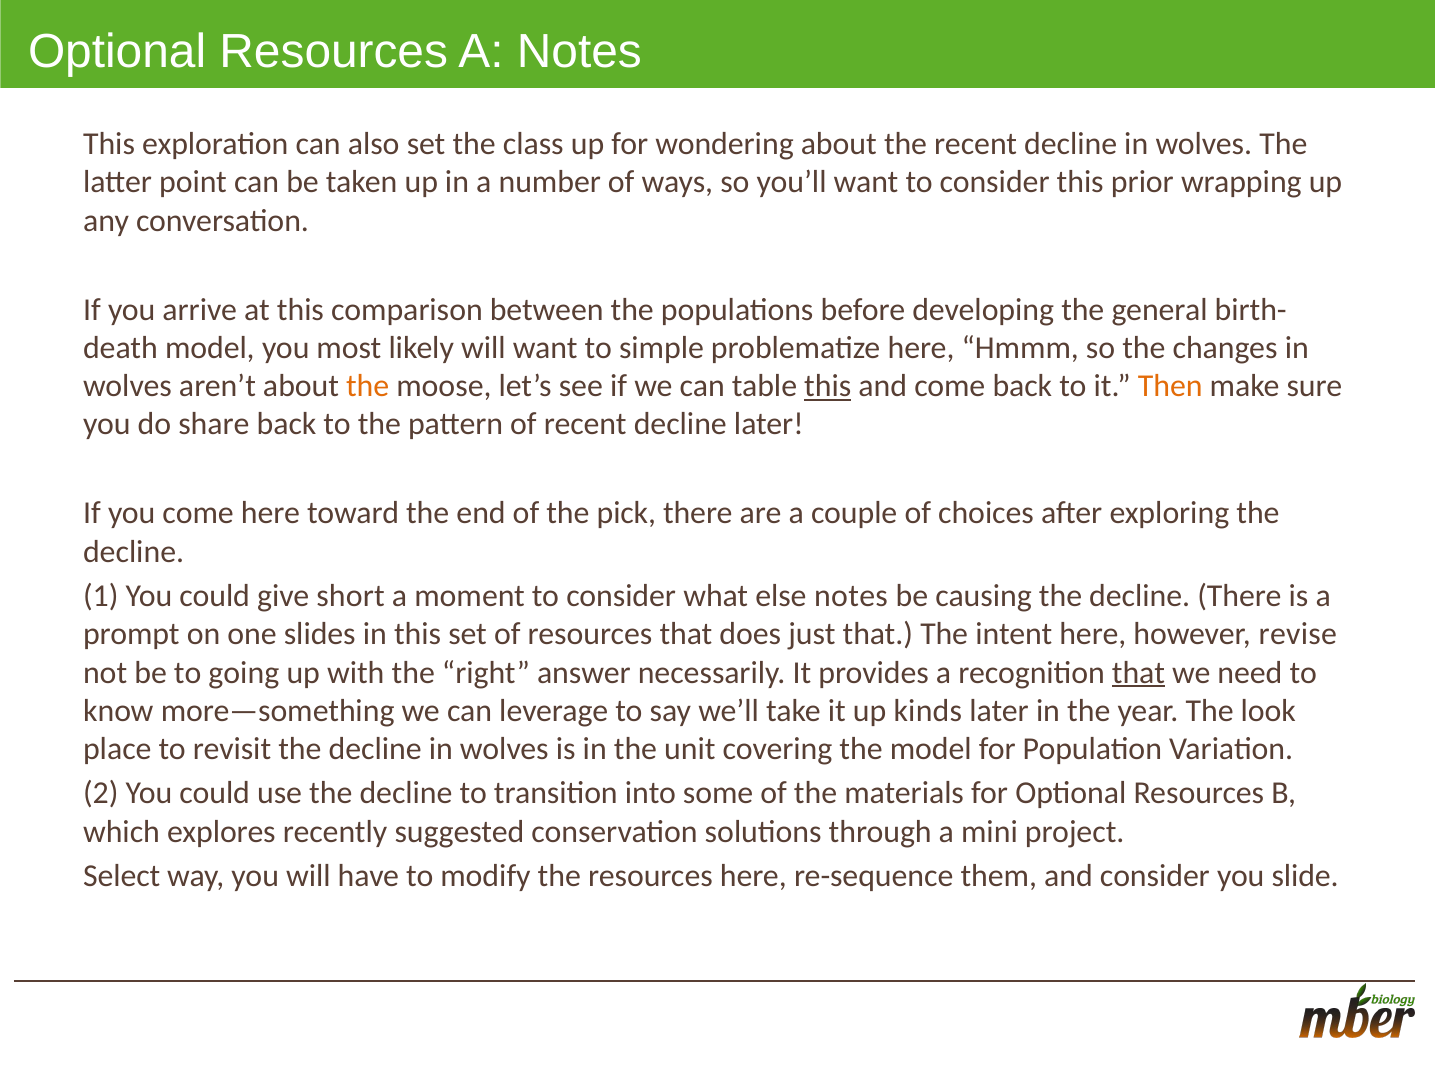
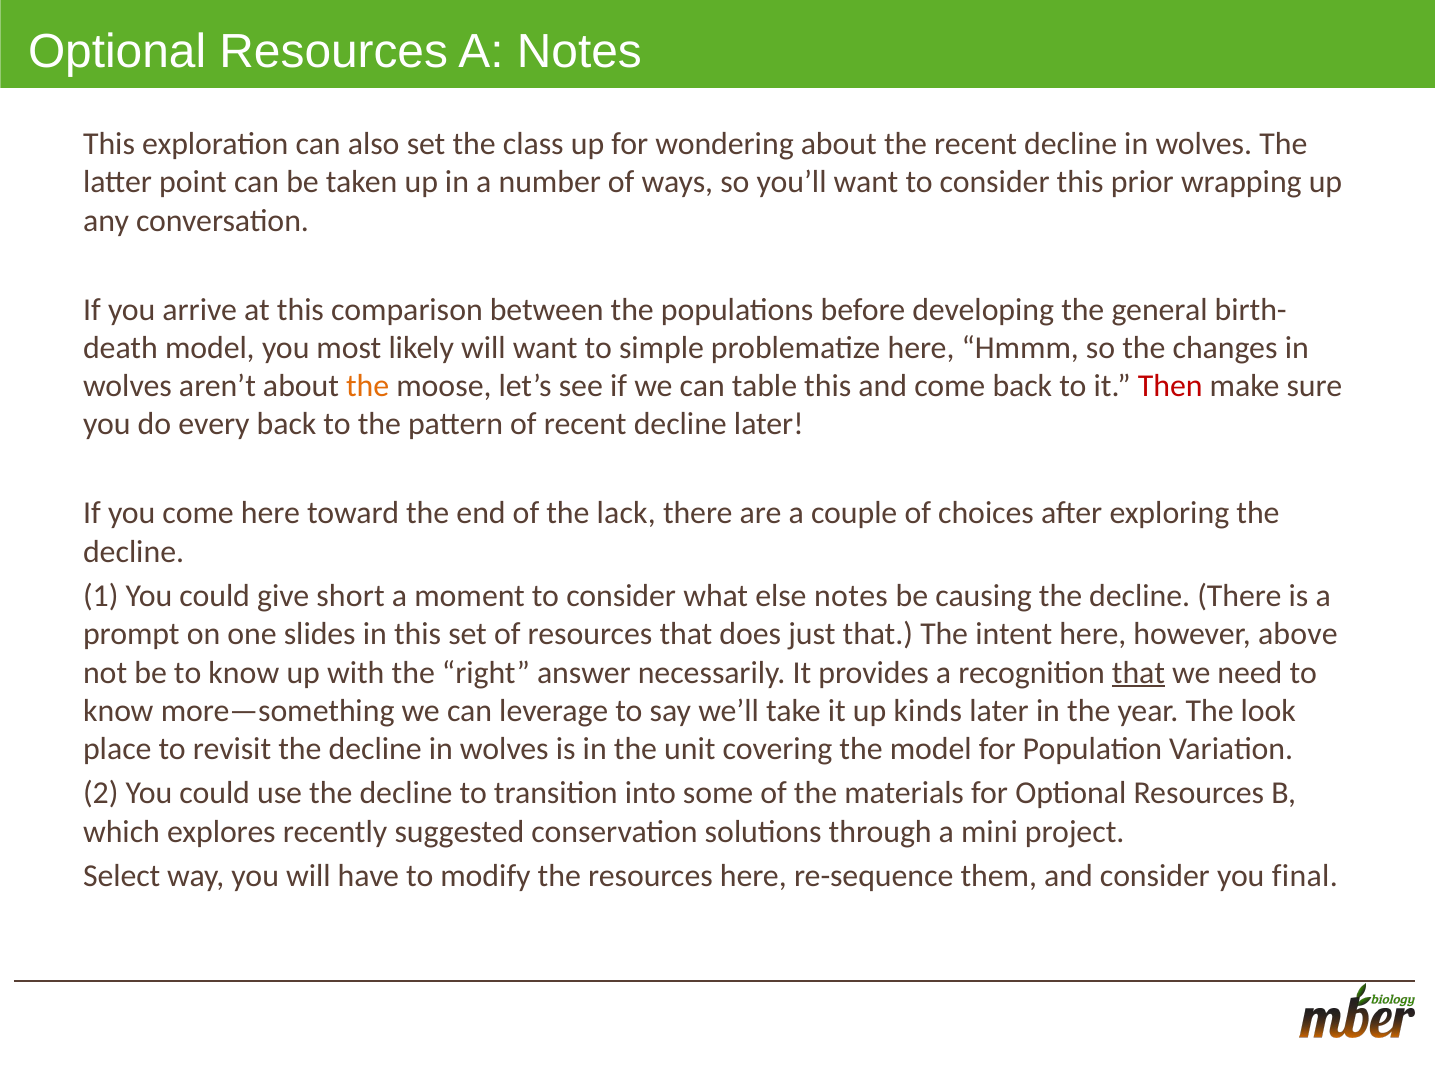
this underline: present -> none (828, 386)
Then colour: orange -> red (1170, 386)
share: share -> every (214, 424)
pick: pick -> lack (626, 514)
revise: revise -> above (1298, 634)
be to going: going -> know (244, 673)
slide: slide -> final (1305, 876)
